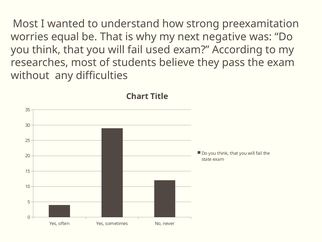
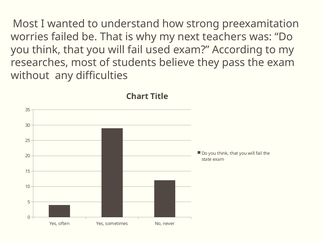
equal: equal -> failed (65, 37)
negative: negative -> teachers (224, 37)
